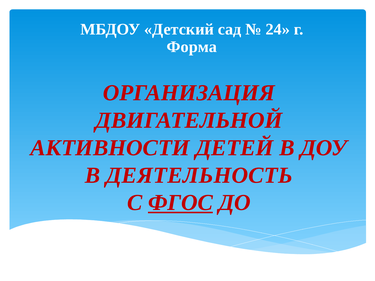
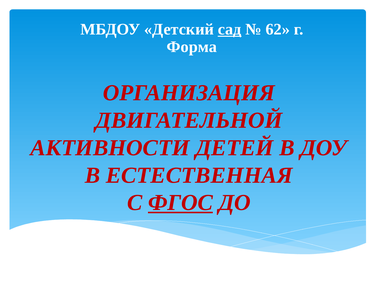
сад underline: none -> present (230, 29)
24: 24 -> 62 (278, 29)
ДЕЯТЕЛЬНОСТЬ: ДЕЯТЕЛЬНОСТЬ -> ЕСТЕСТВЕННАЯ (199, 175)
